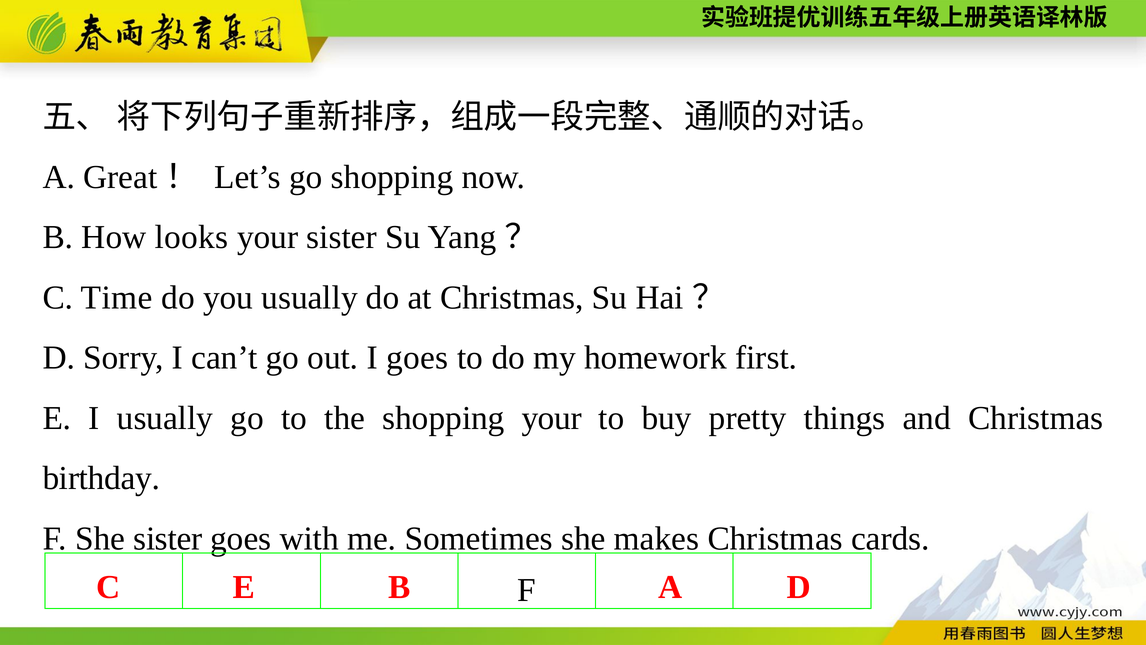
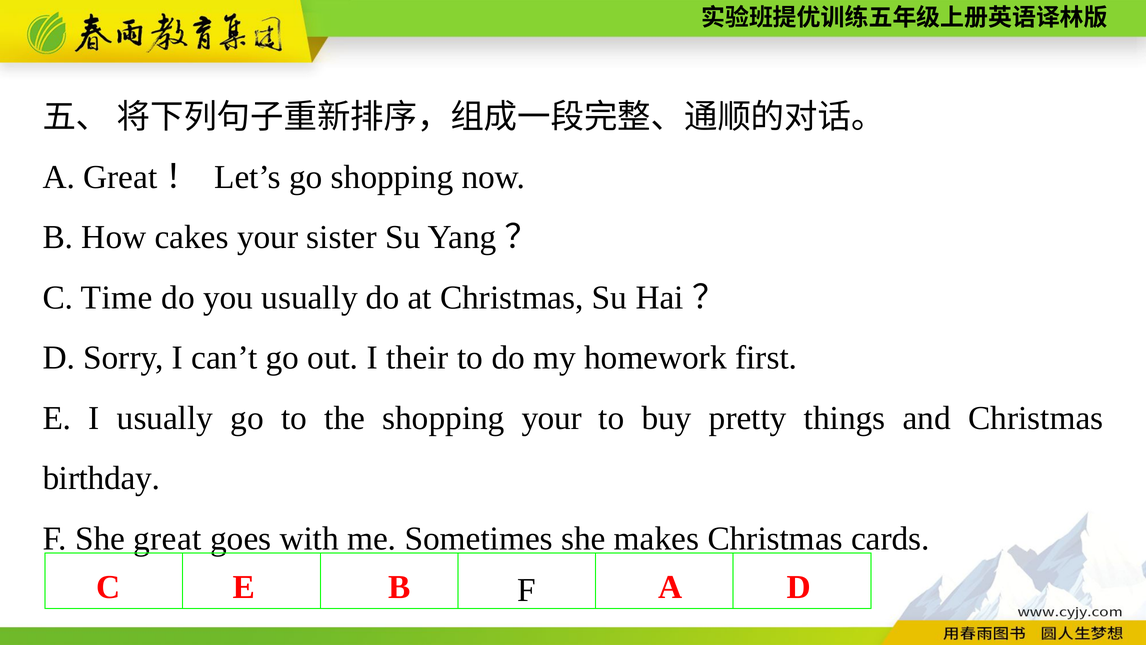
looks: looks -> cakes (192, 237)
I goes: goes -> their (417, 358)
She sister: sister -> great (167, 538)
